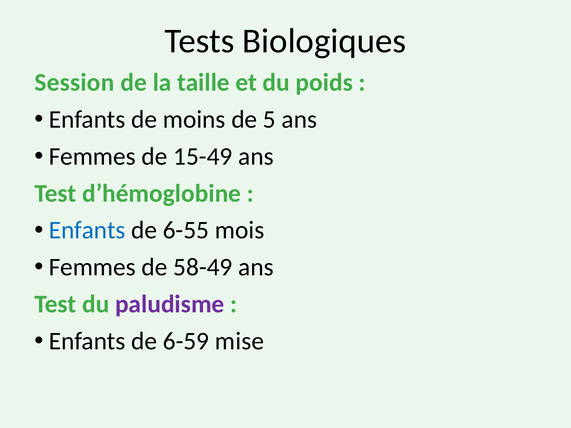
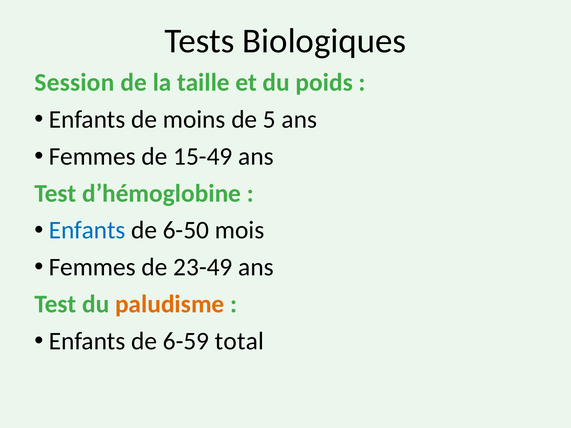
6-55: 6-55 -> 6-50 (186, 230)
58-49: 58-49 -> 23-49 (203, 267)
paludisme colour: purple -> orange (170, 304)
mise: mise -> total (239, 341)
